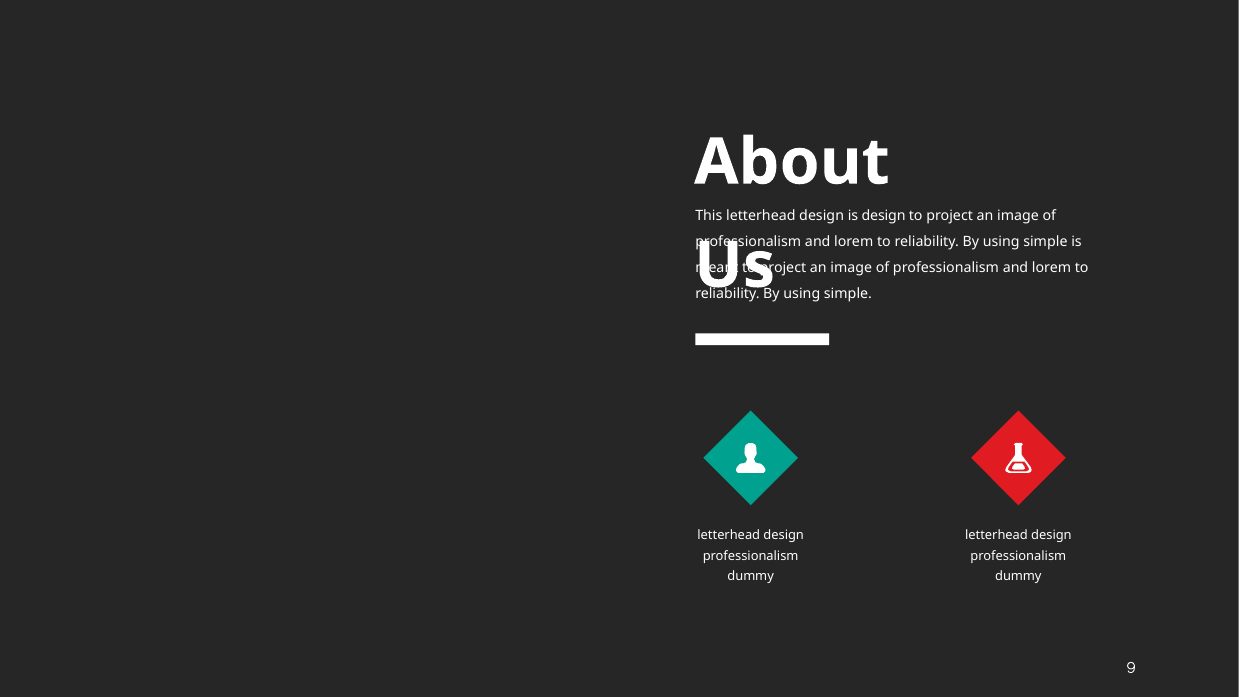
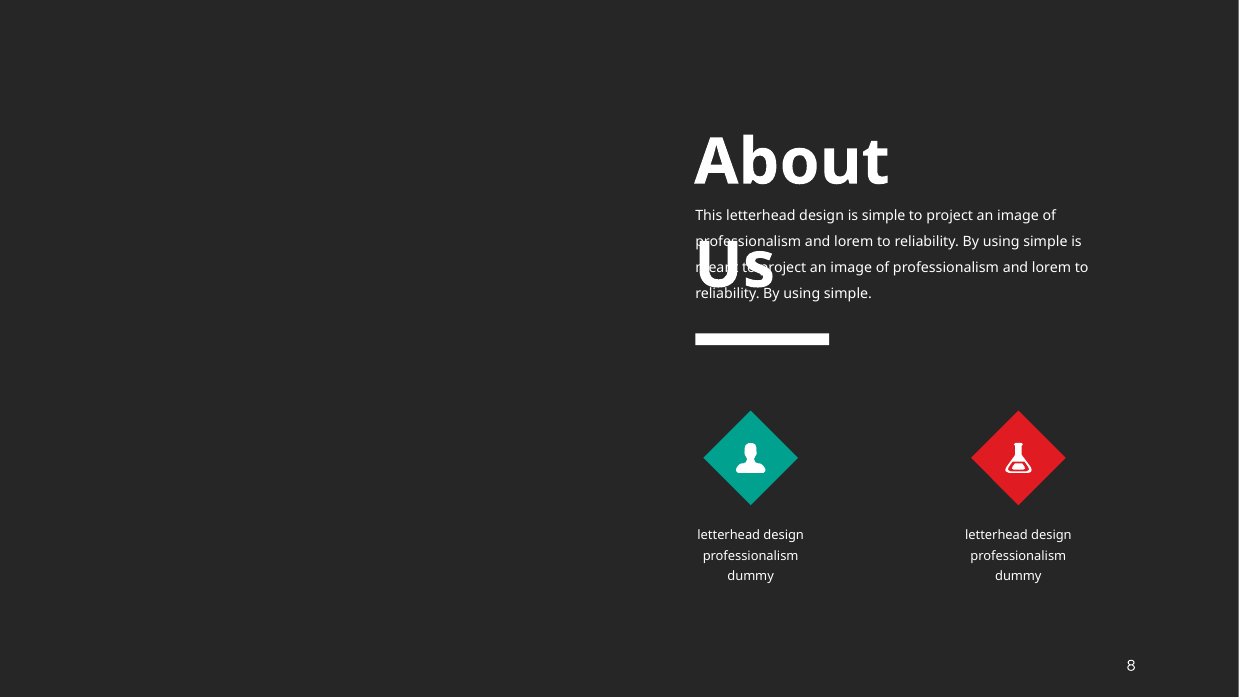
is design: design -> simple (884, 216)
9: 9 -> 8 (1131, 666)
